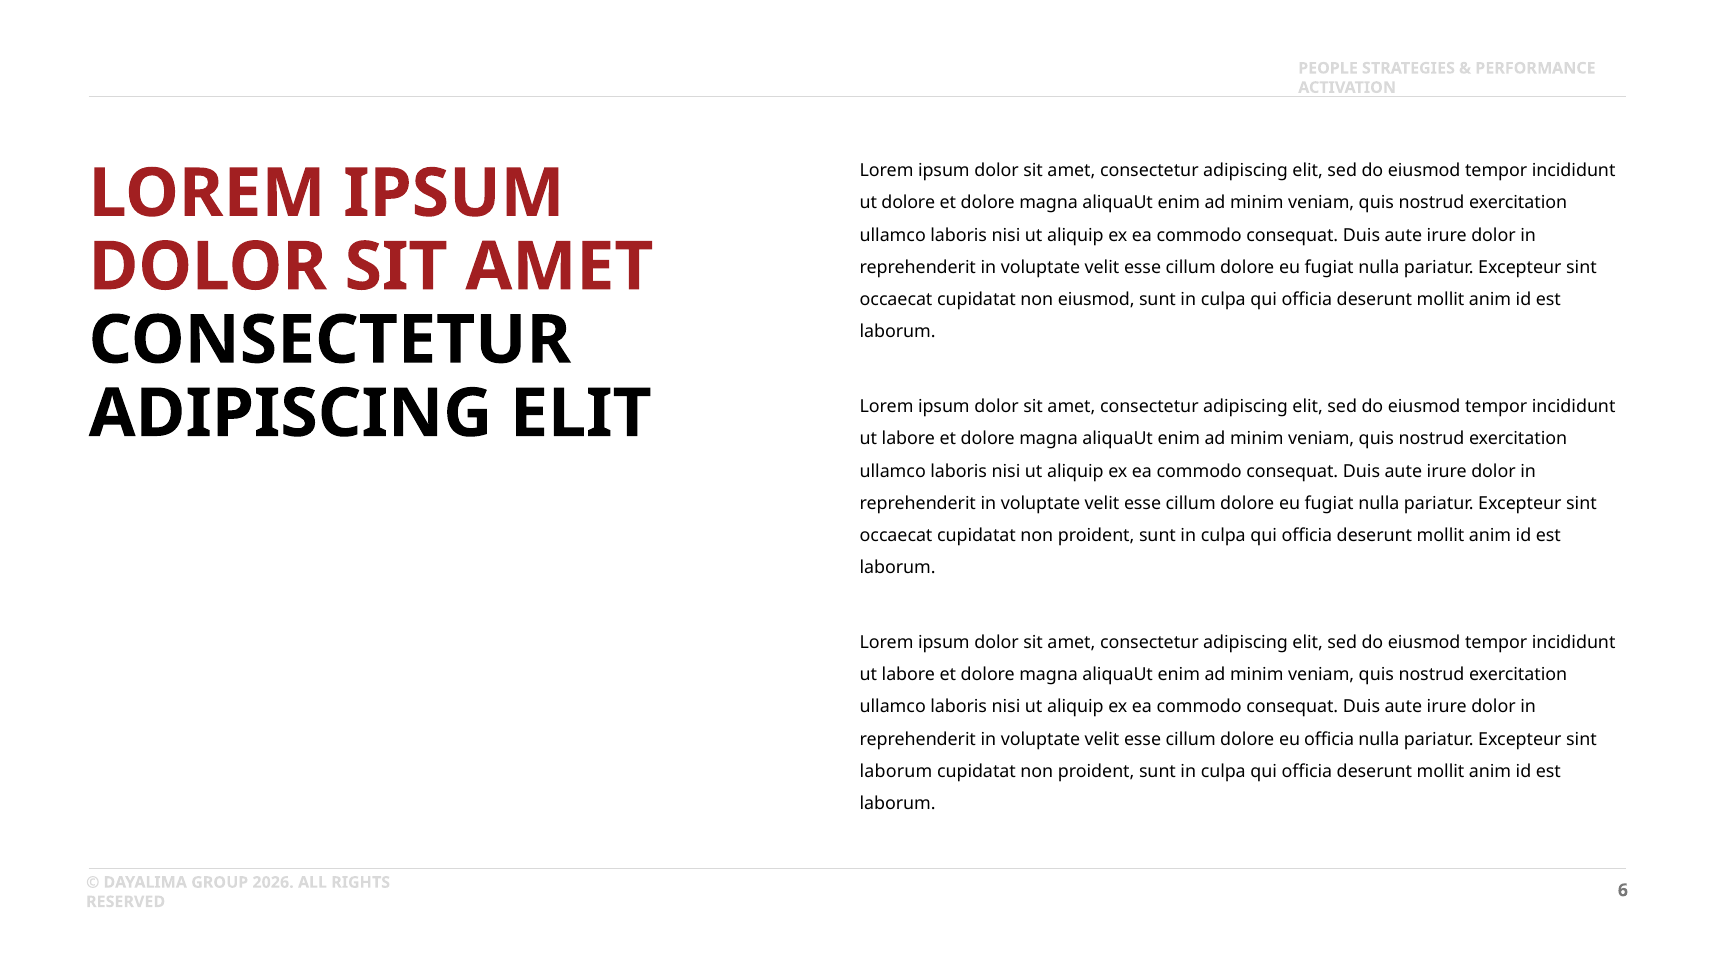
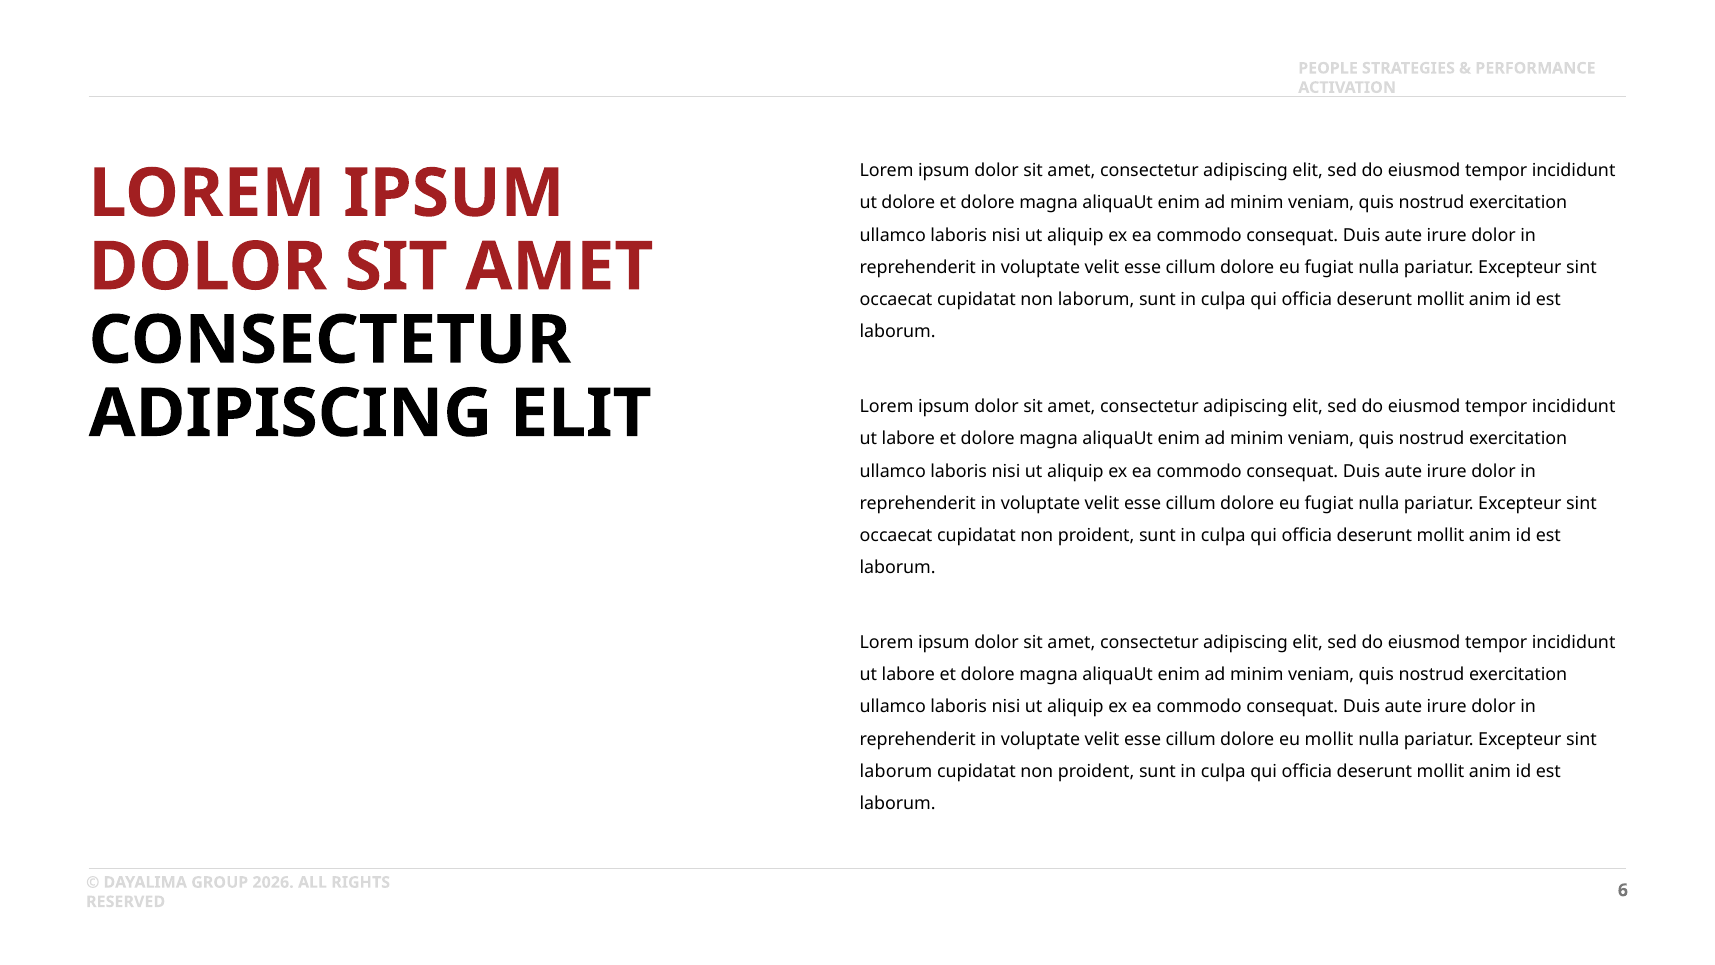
non eiusmod: eiusmod -> laborum (1096, 300)
eu officia: officia -> mollit (1329, 739)
